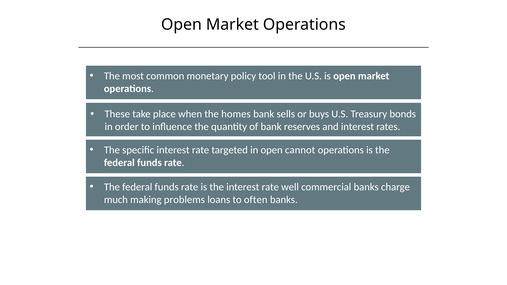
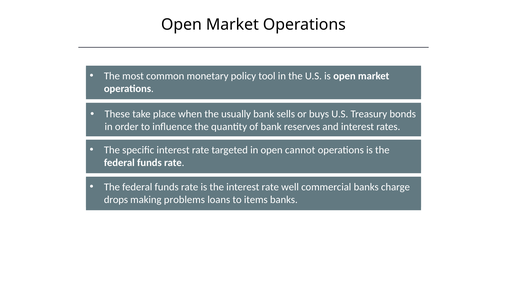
homes: homes -> usually (236, 114)
much: much -> drops (116, 200)
often: often -> items (256, 200)
